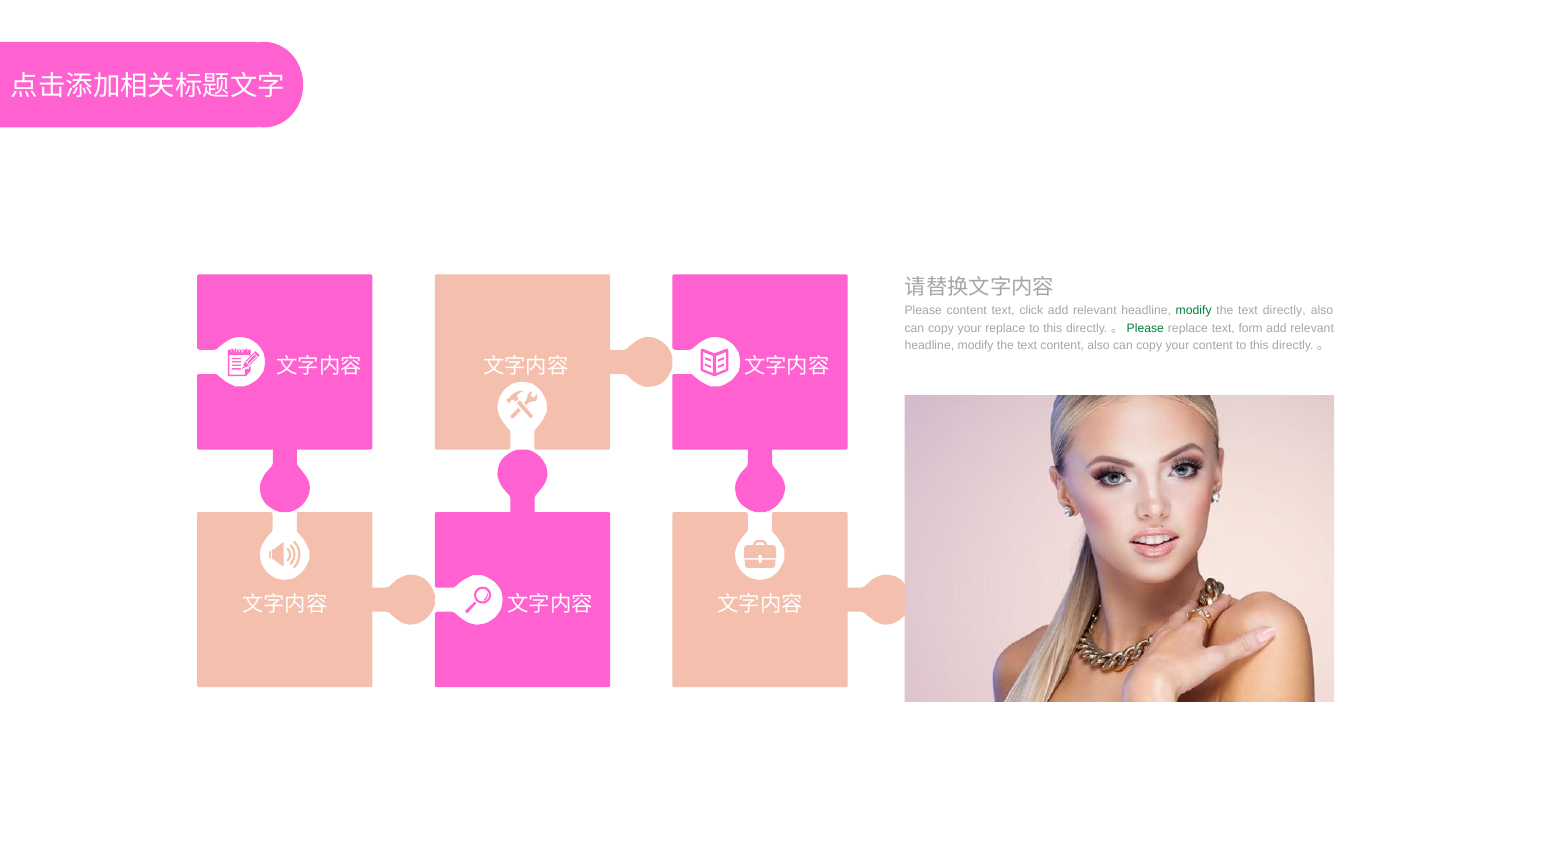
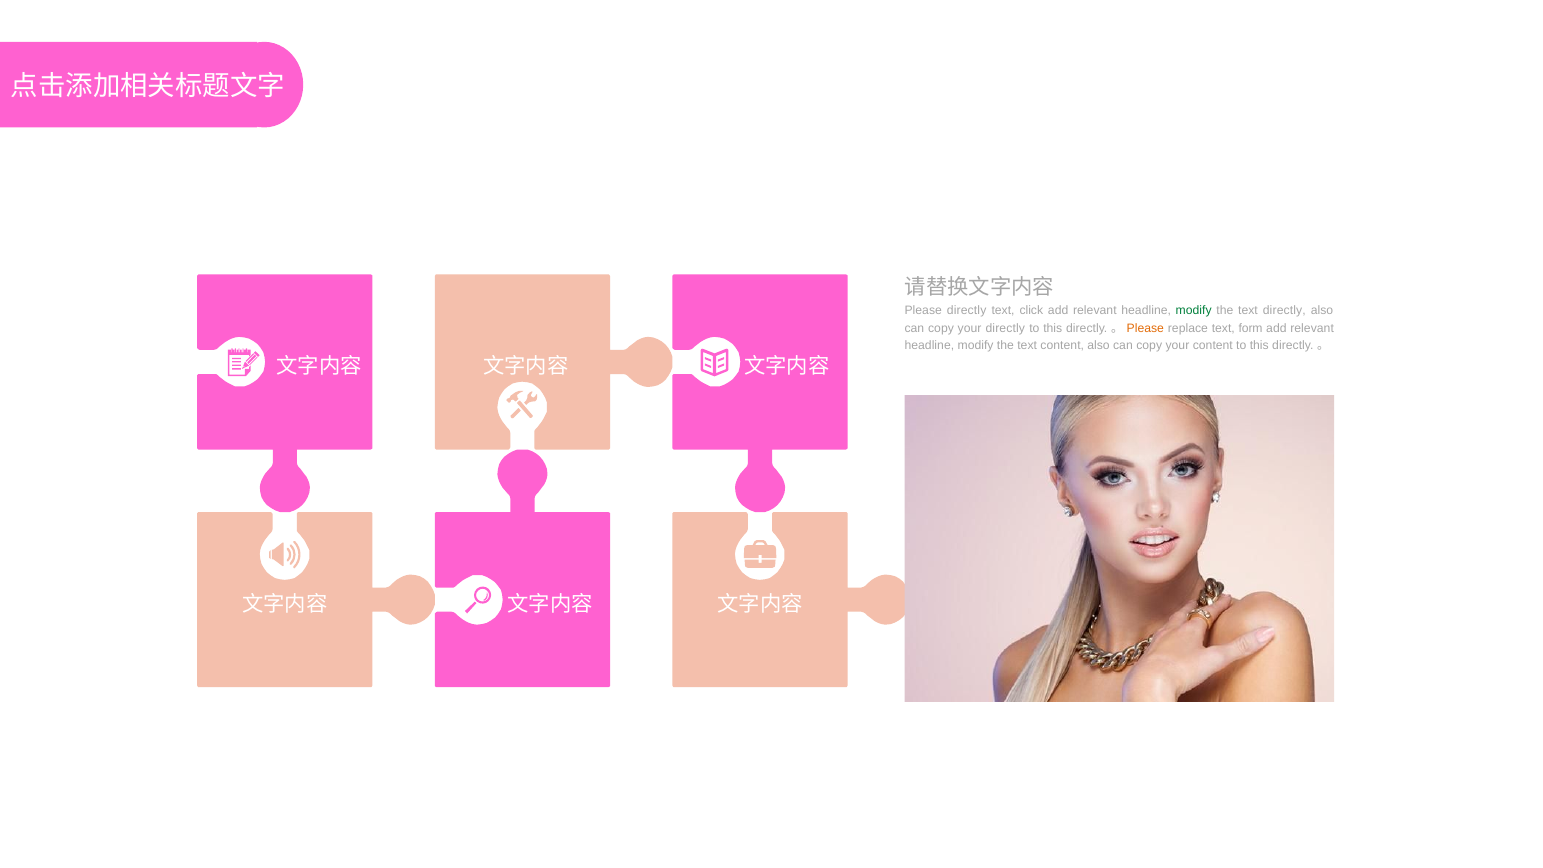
Please content: content -> directly (967, 311)
your replace: replace -> directly (1005, 328)
Please colour: green -> orange (1145, 328)
